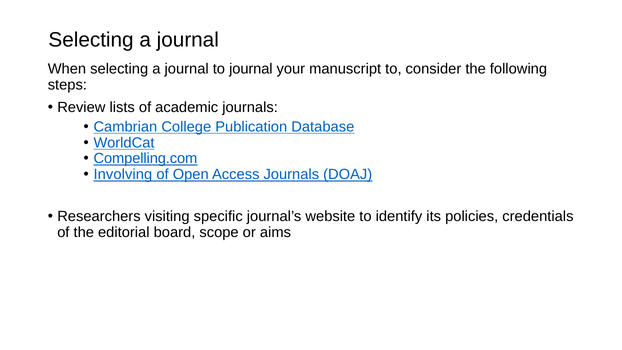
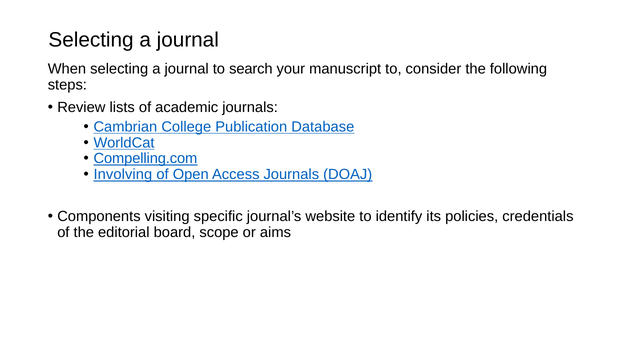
to journal: journal -> search (251, 69)
Researchers: Researchers -> Components (99, 216)
